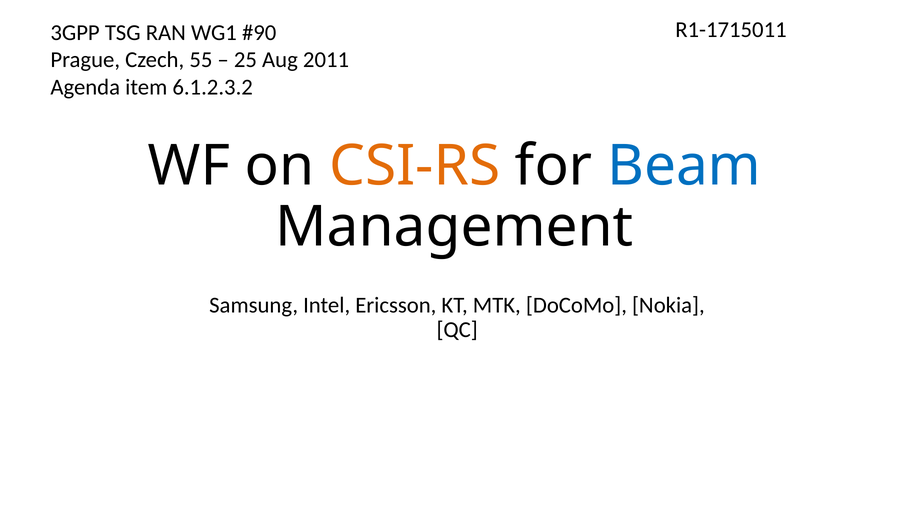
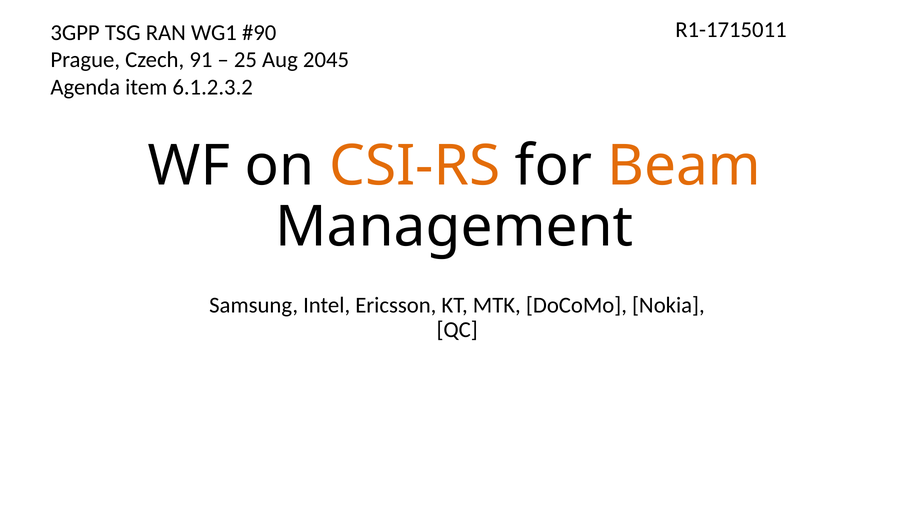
55: 55 -> 91 (201, 60)
2011: 2011 -> 2045 (326, 60)
Beam colour: blue -> orange (684, 166)
